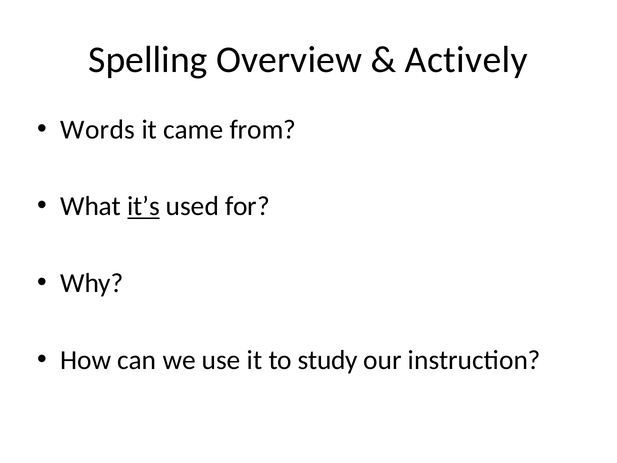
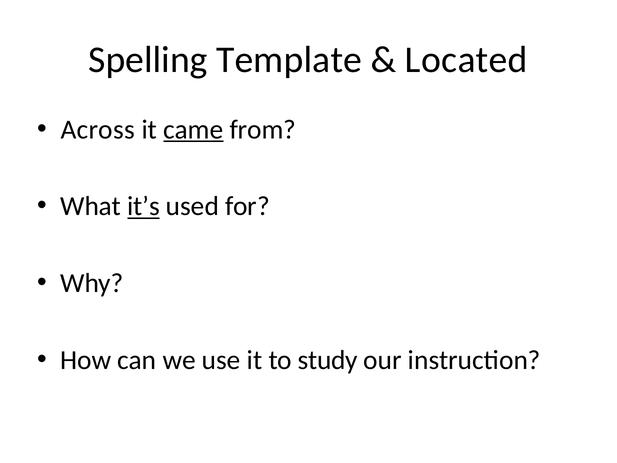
Overview: Overview -> Template (289, 60)
Actively: Actively -> Located (466, 60)
Words: Words -> Across (98, 129)
came underline: none -> present (193, 129)
